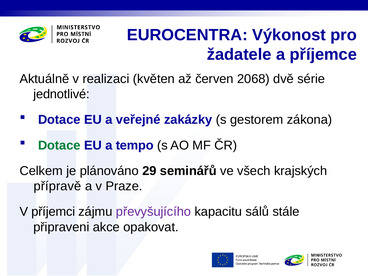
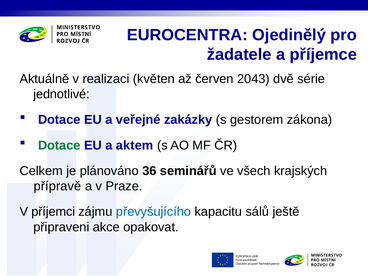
Výkonost: Výkonost -> Ojedinělý (289, 35)
2068: 2068 -> 2043 (253, 79)
tempo: tempo -> aktem (135, 145)
29: 29 -> 36 (149, 171)
převyšujícího colour: purple -> blue (154, 212)
stále: stále -> ještě (286, 212)
